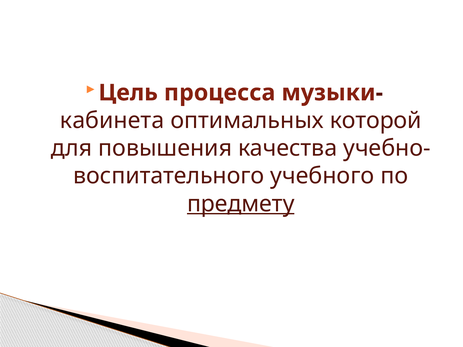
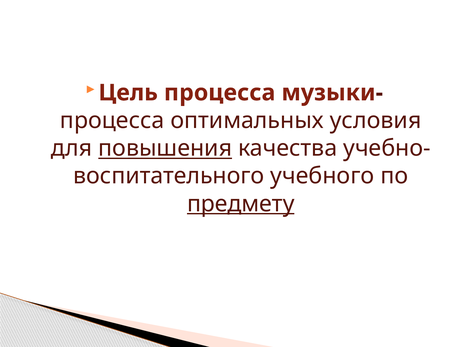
кабинета: кабинета -> процесса (112, 121)
которой: которой -> условия (376, 121)
повышения underline: none -> present (165, 148)
